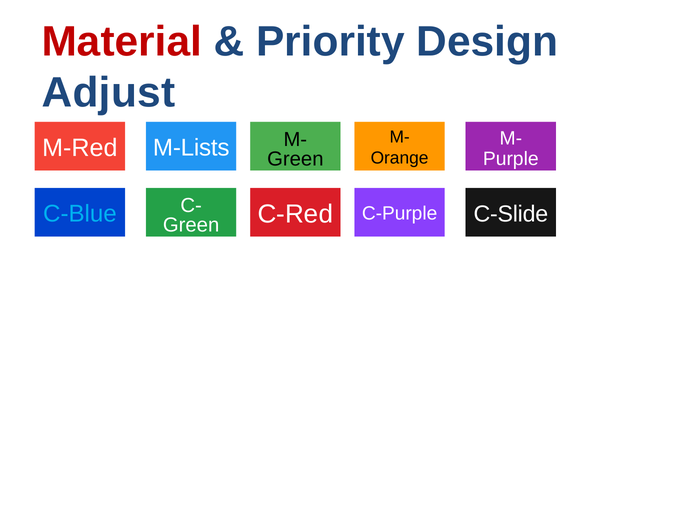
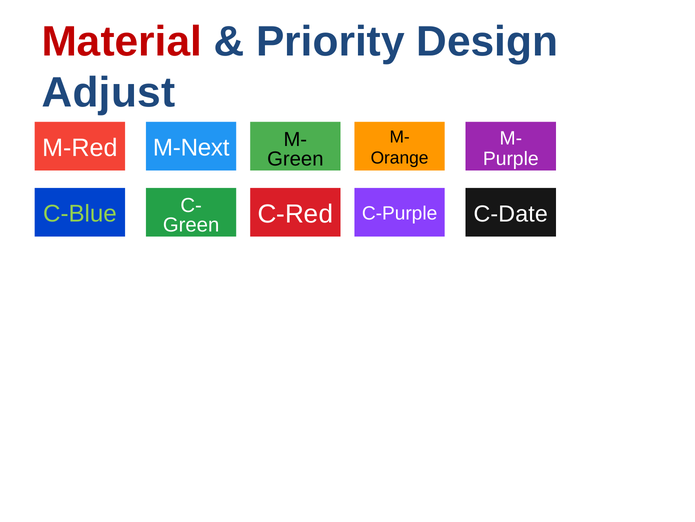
M-Lists: M-Lists -> M-Next (191, 148)
C-Blue colour: light blue -> light green (80, 214)
C-Slide: C-Slide -> C-Date (511, 214)
